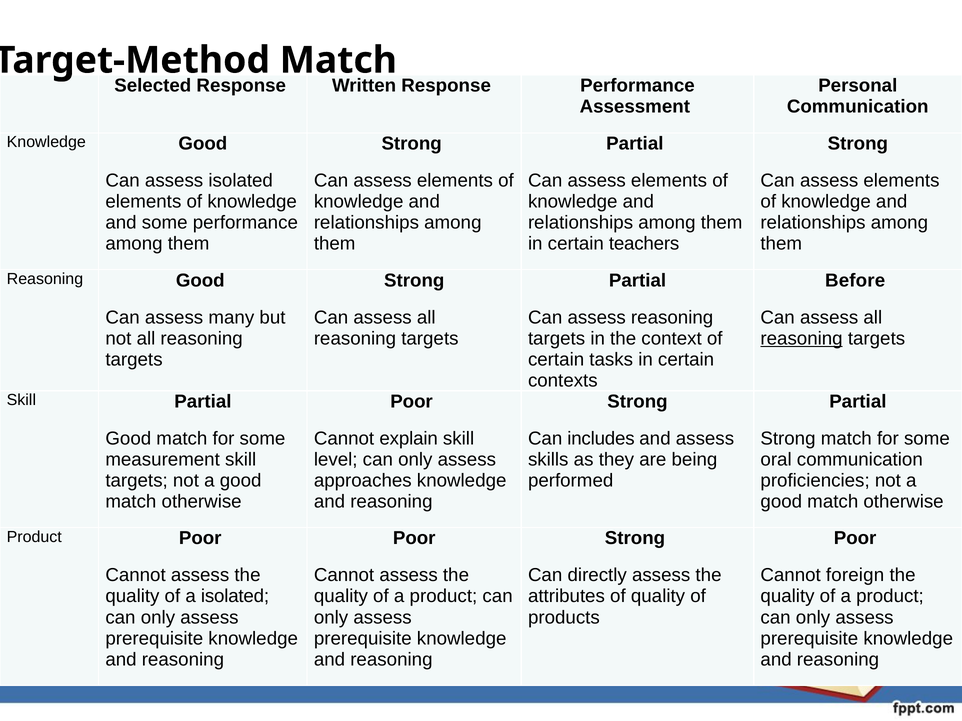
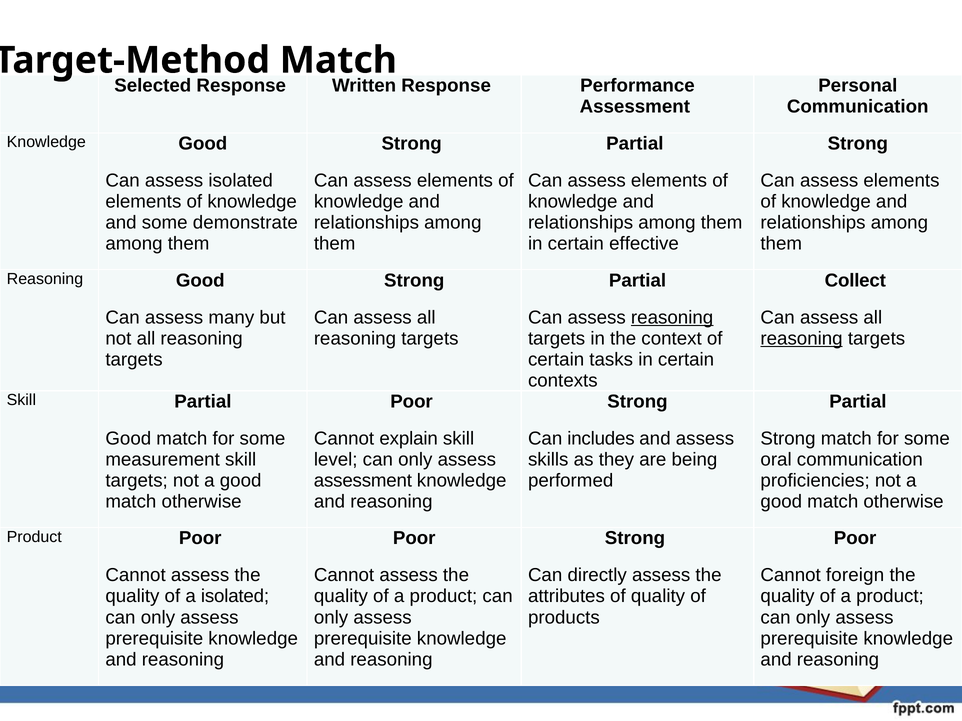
some performance: performance -> demonstrate (245, 223)
teachers: teachers -> effective (644, 244)
Before: Before -> Collect (855, 281)
reasoning underline: none -> present (672, 318)
approaches: approaches -> assessment (363, 481)
